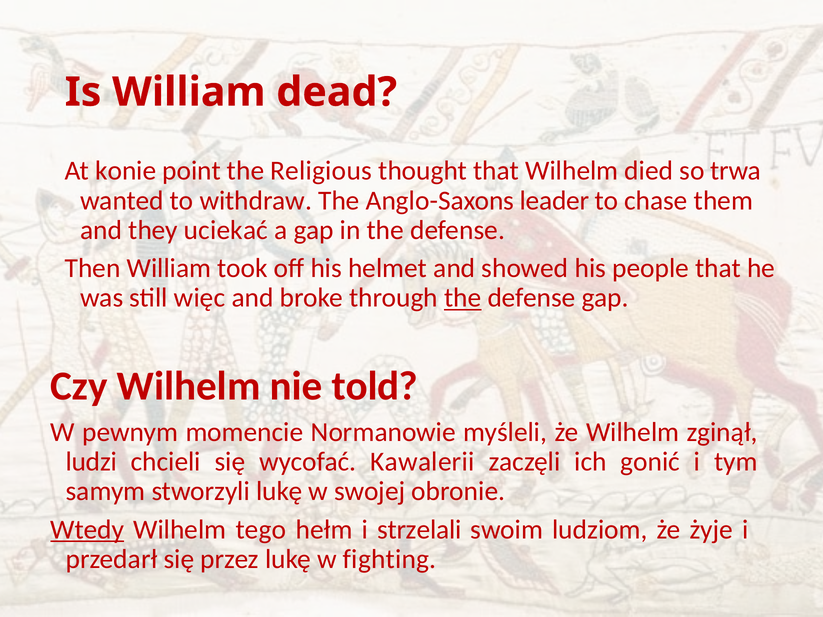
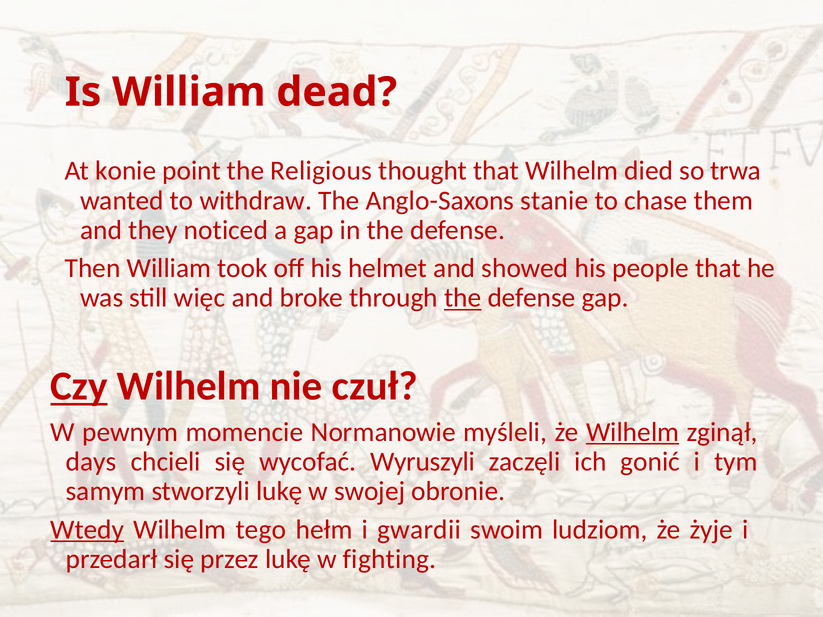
leader: leader -> stanie (554, 201)
uciekać: uciekać -> noticed (226, 230)
Czy underline: none -> present (79, 387)
told: told -> czuł (375, 387)
Wilhelm underline: none -> present (633, 432)
ludzi: ludzi -> days (91, 462)
Kawalerii: Kawalerii -> Wyruszyli (423, 462)
strzelali: strzelali -> gwardii (419, 530)
